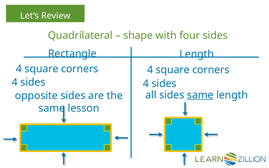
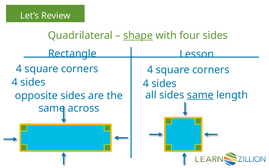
shape underline: none -> present (138, 36)
Length: Length -> Lesson (197, 54)
lesson: lesson -> across (84, 108)
